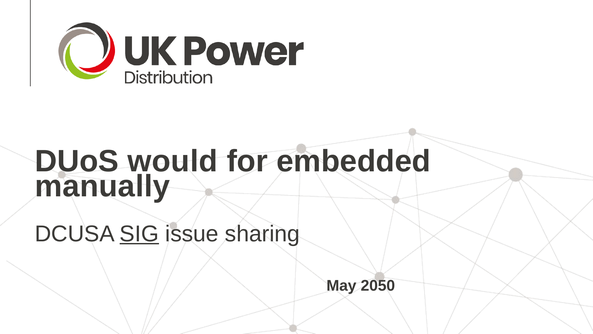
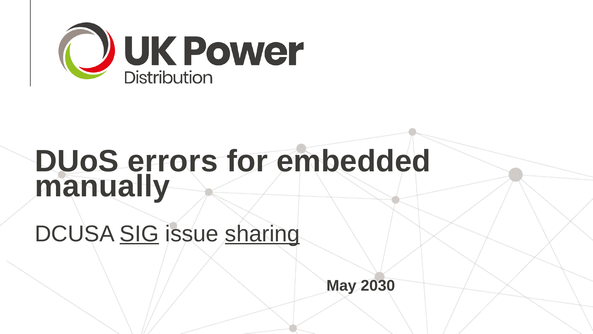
would: would -> errors (173, 161)
sharing underline: none -> present (262, 234)
2050: 2050 -> 2030 (378, 285)
